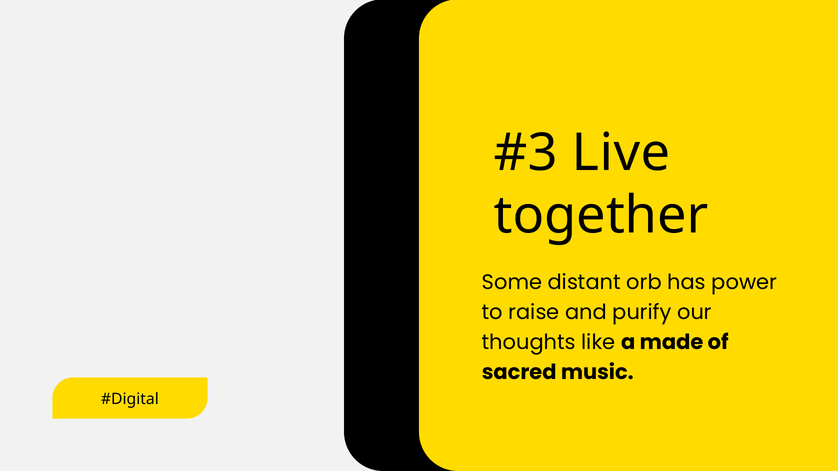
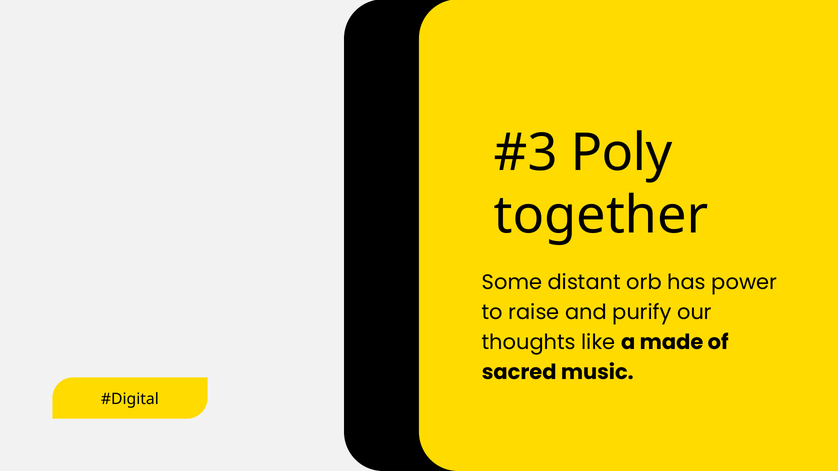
Live: Live -> Poly (622, 153)
